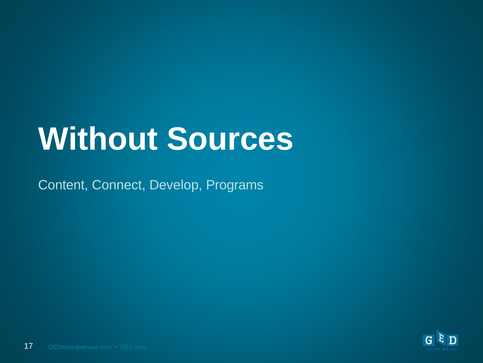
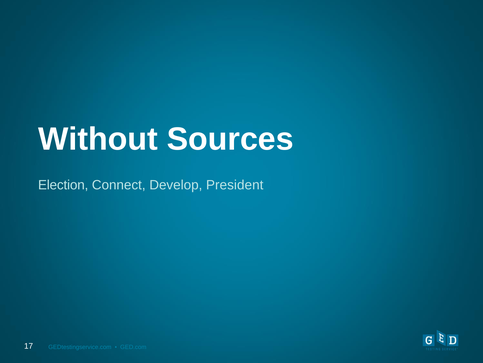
Content: Content -> Election (63, 185)
Programs: Programs -> President (235, 185)
